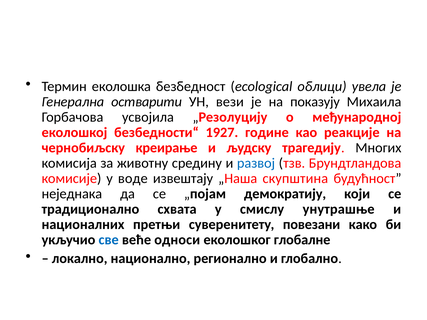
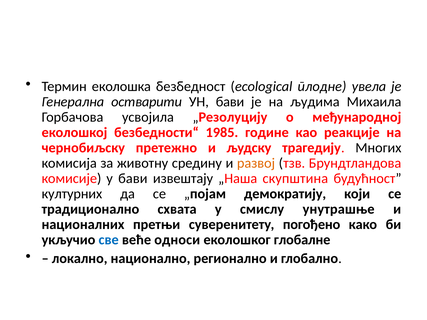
облици: облици -> плодне (322, 86)
УН вези: вези -> бави (230, 102)
показују: показују -> људима (315, 102)
1927: 1927 -> 1985 (222, 132)
креирање: креирање -> претежно (166, 148)
развој colour: blue -> orange (256, 163)
у воде: воде -> бави (133, 179)
неједнака: неједнака -> културних (72, 194)
повезани: повезани -> погођено (312, 225)
